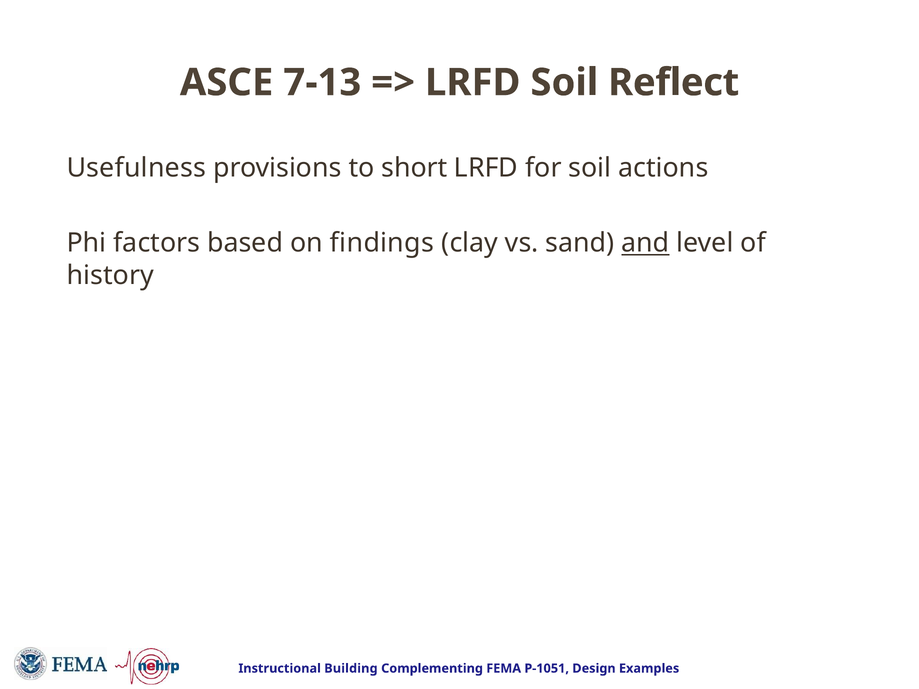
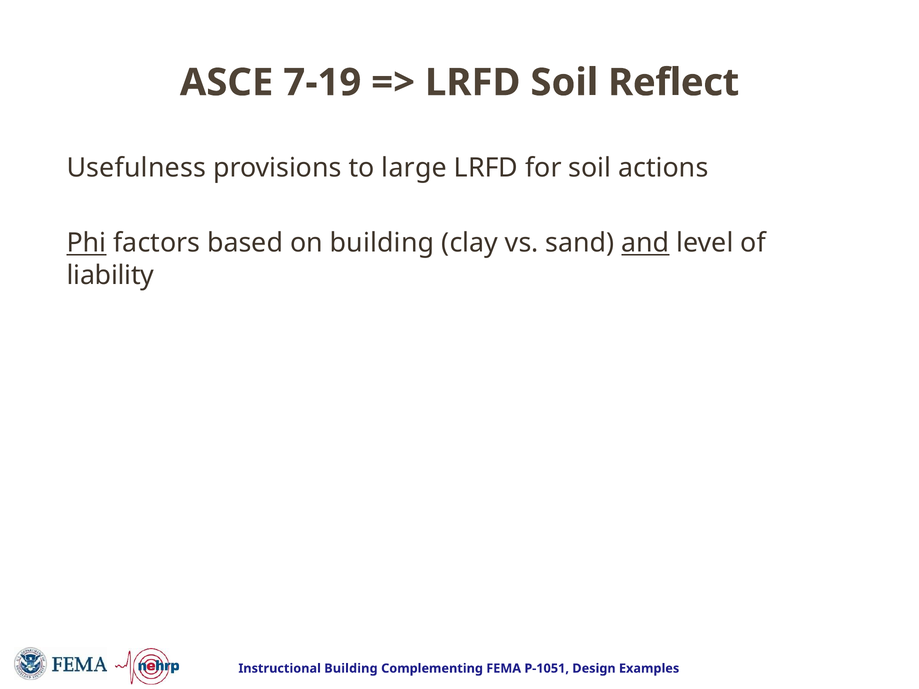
7-13: 7-13 -> 7-19 (322, 83)
short: short -> large (414, 168)
Phi underline: none -> present (87, 243)
on findings: findings -> building (382, 243)
history: history -> liability (110, 275)
